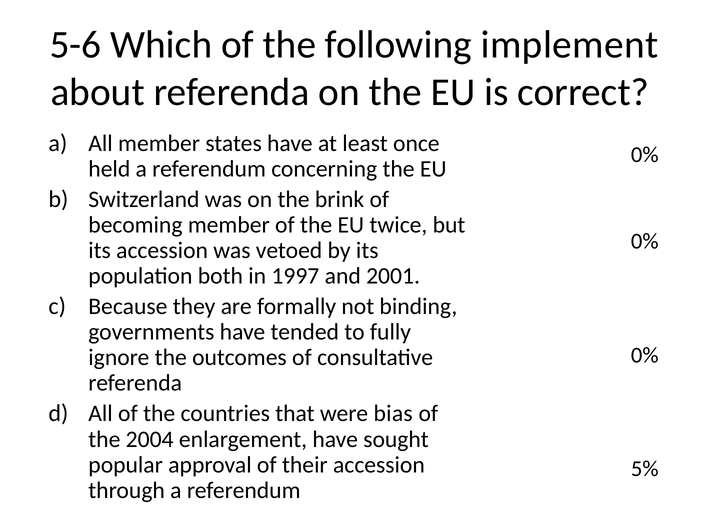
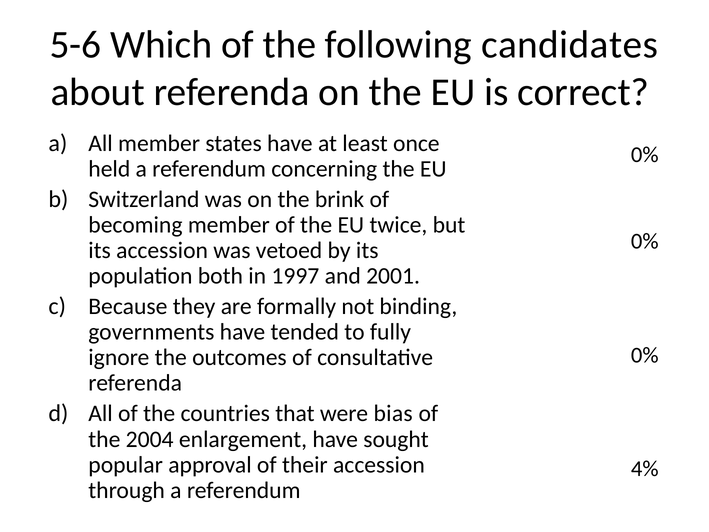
implement: implement -> candidates (570, 45)
5%: 5% -> 4% (645, 469)
